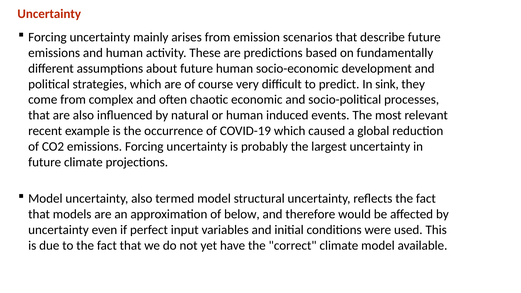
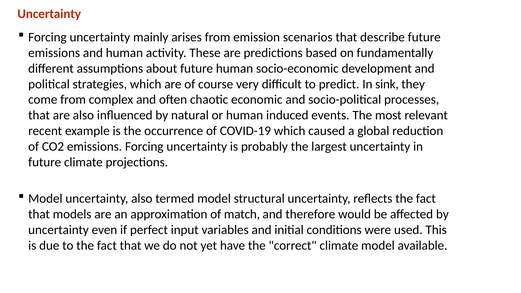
below: below -> match (242, 214)
